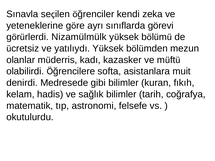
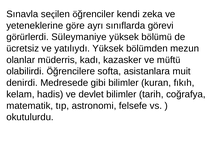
Nizamülmülk: Nizamülmülk -> Süleymaniye (79, 37)
sağlık: sağlık -> devlet (91, 94)
